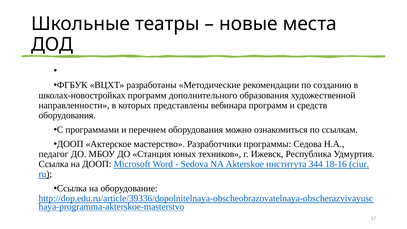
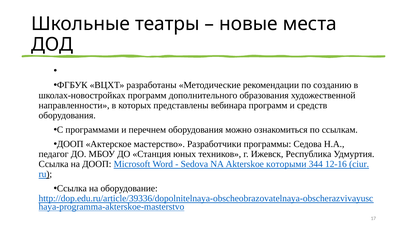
института: института -> которыми (286, 164)
18-16: 18-16 -> 12-16 (336, 164)
